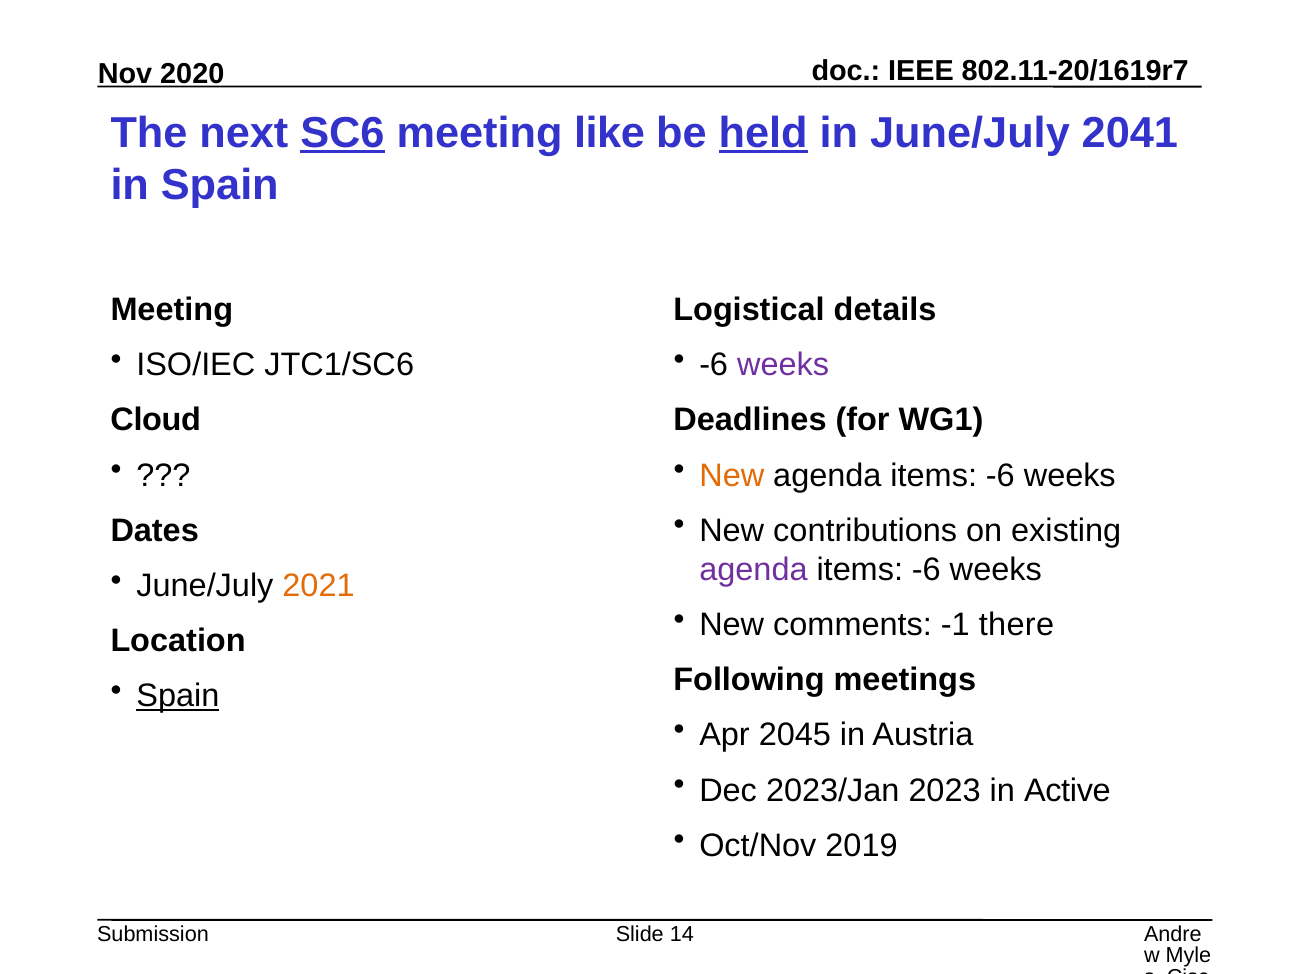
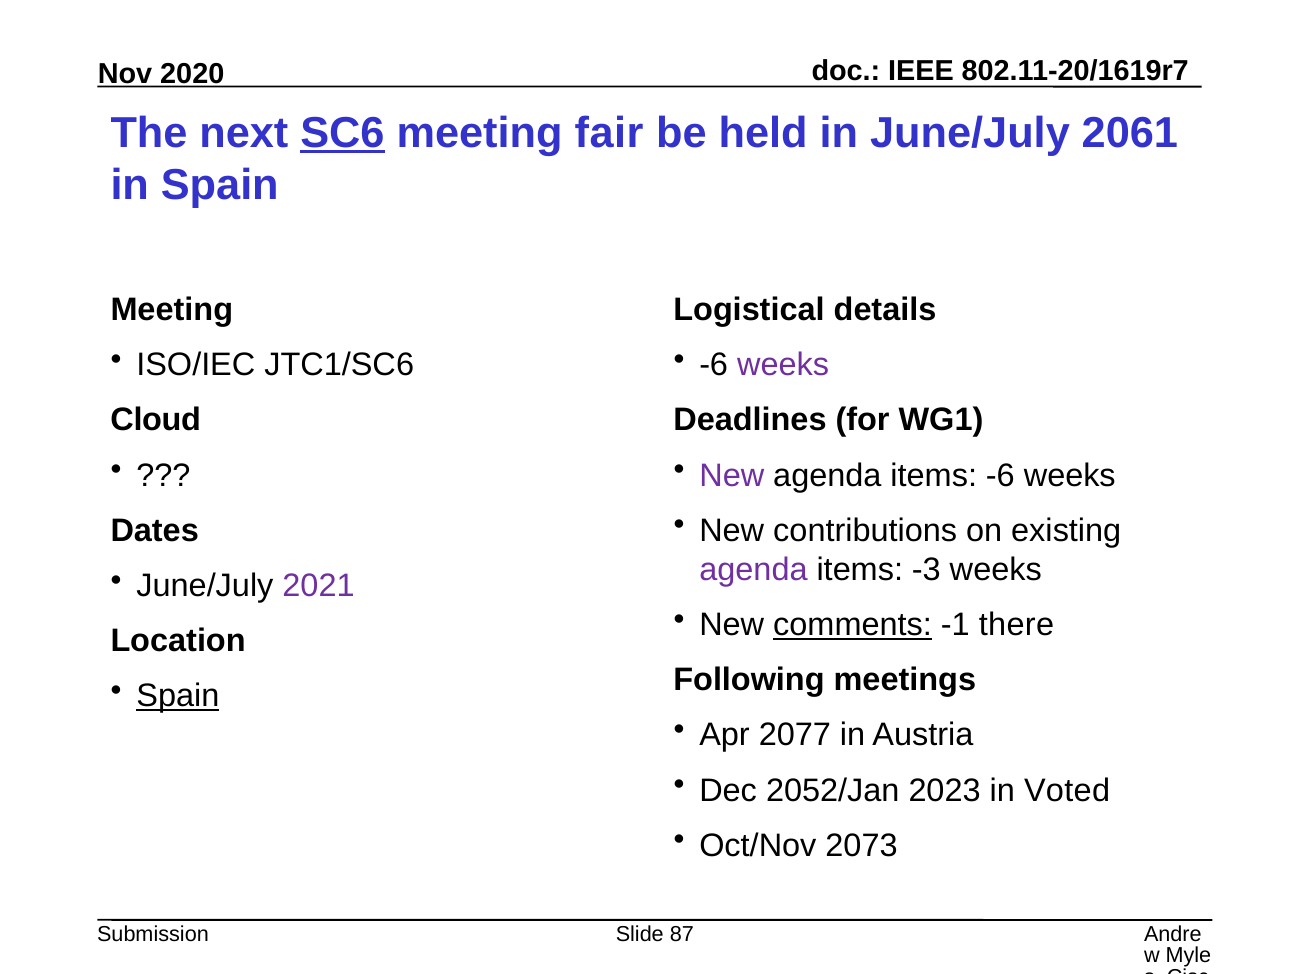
like: like -> fair (609, 133)
held underline: present -> none (763, 133)
2041: 2041 -> 2061 (1130, 133)
New colour: orange -> purple (732, 475)
-6: -6 -> -3 (926, 570)
2021 colour: orange -> purple (319, 586)
comments underline: none -> present (853, 625)
2045: 2045 -> 2077 (795, 735)
2023/Jan: 2023/Jan -> 2052/Jan (833, 791)
Active: Active -> Voted (1067, 791)
2019: 2019 -> 2073 (862, 846)
14: 14 -> 87 (682, 934)
